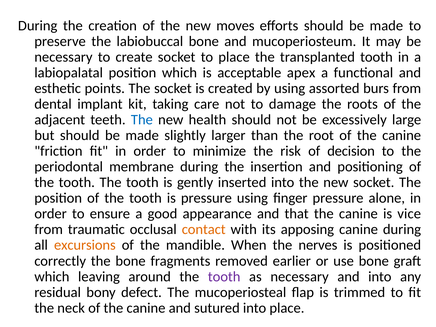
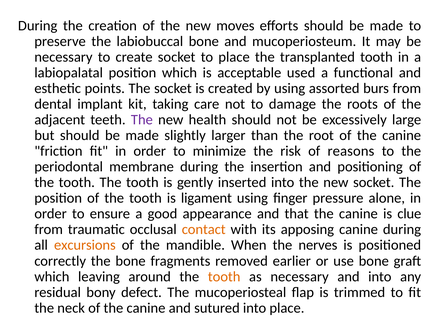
apex: apex -> used (301, 73)
The colour: blue -> purple (142, 120)
decision: decision -> reasons (351, 151)
is pressure: pressure -> ligament (206, 198)
vice: vice -> clue (409, 214)
tooth colour: purple -> orange (224, 277)
